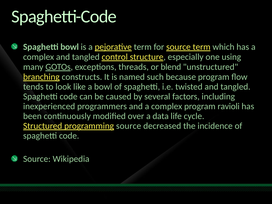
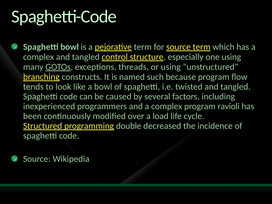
or blend: blend -> using (171, 67)
data: data -> load (161, 116)
programming source: source -> double (129, 126)
